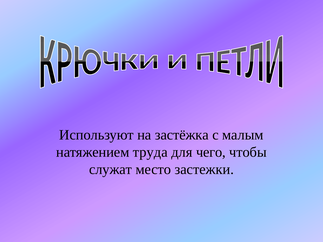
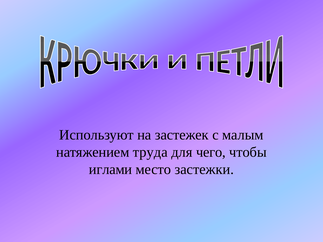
застёжка: застёжка -> застежек (182, 135)
служат: служат -> иглами (111, 169)
